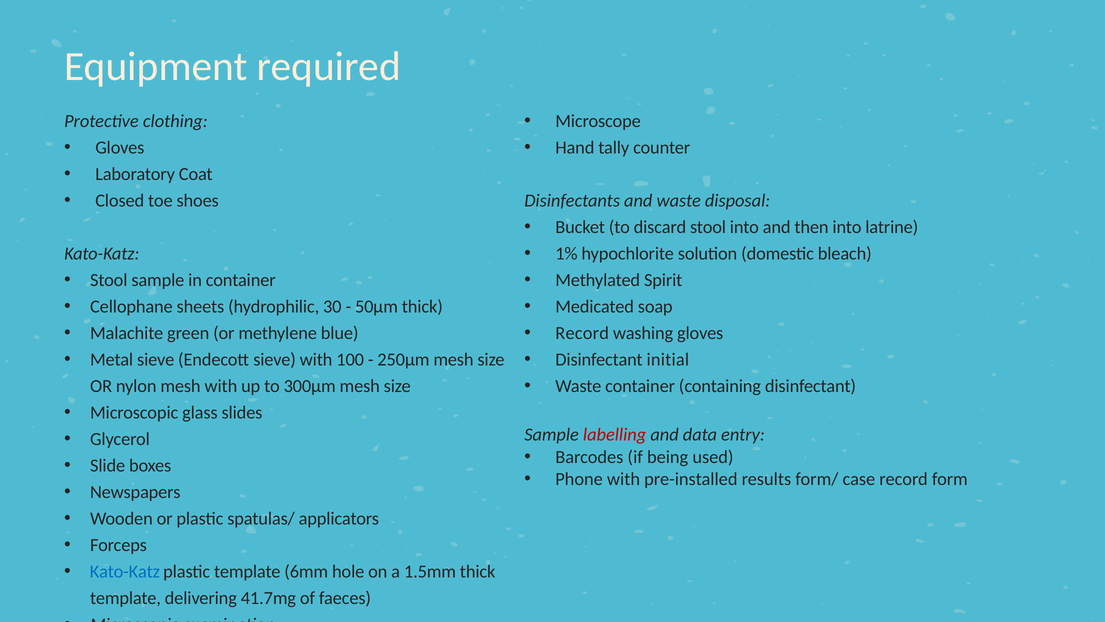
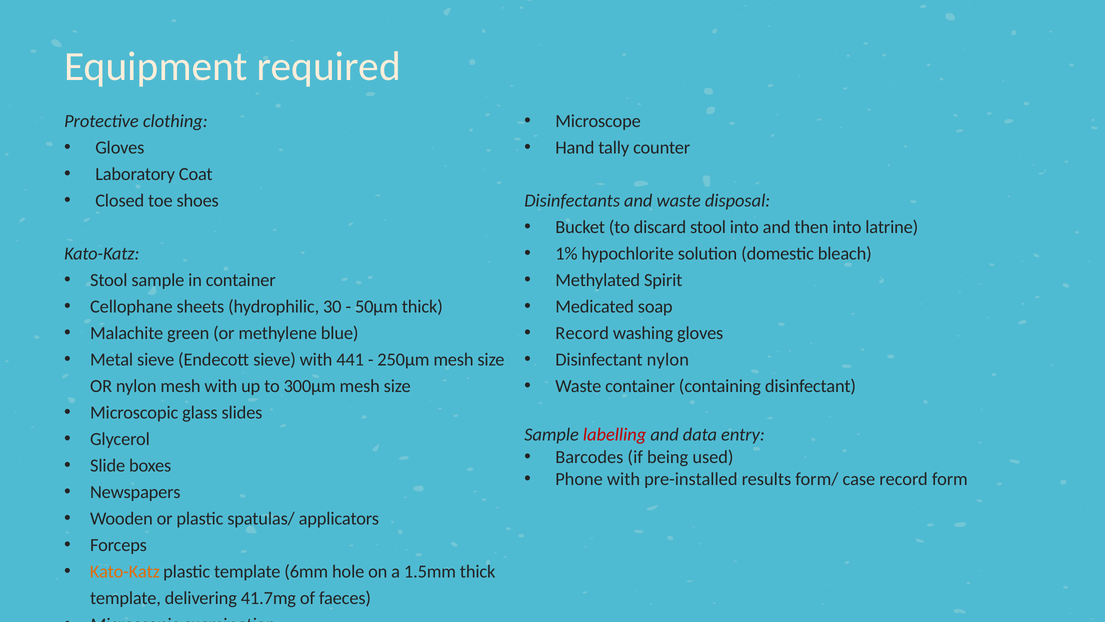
100: 100 -> 441 (350, 360)
Disinfectant initial: initial -> nylon (668, 360)
Kato-Katz colour: blue -> orange (125, 571)
